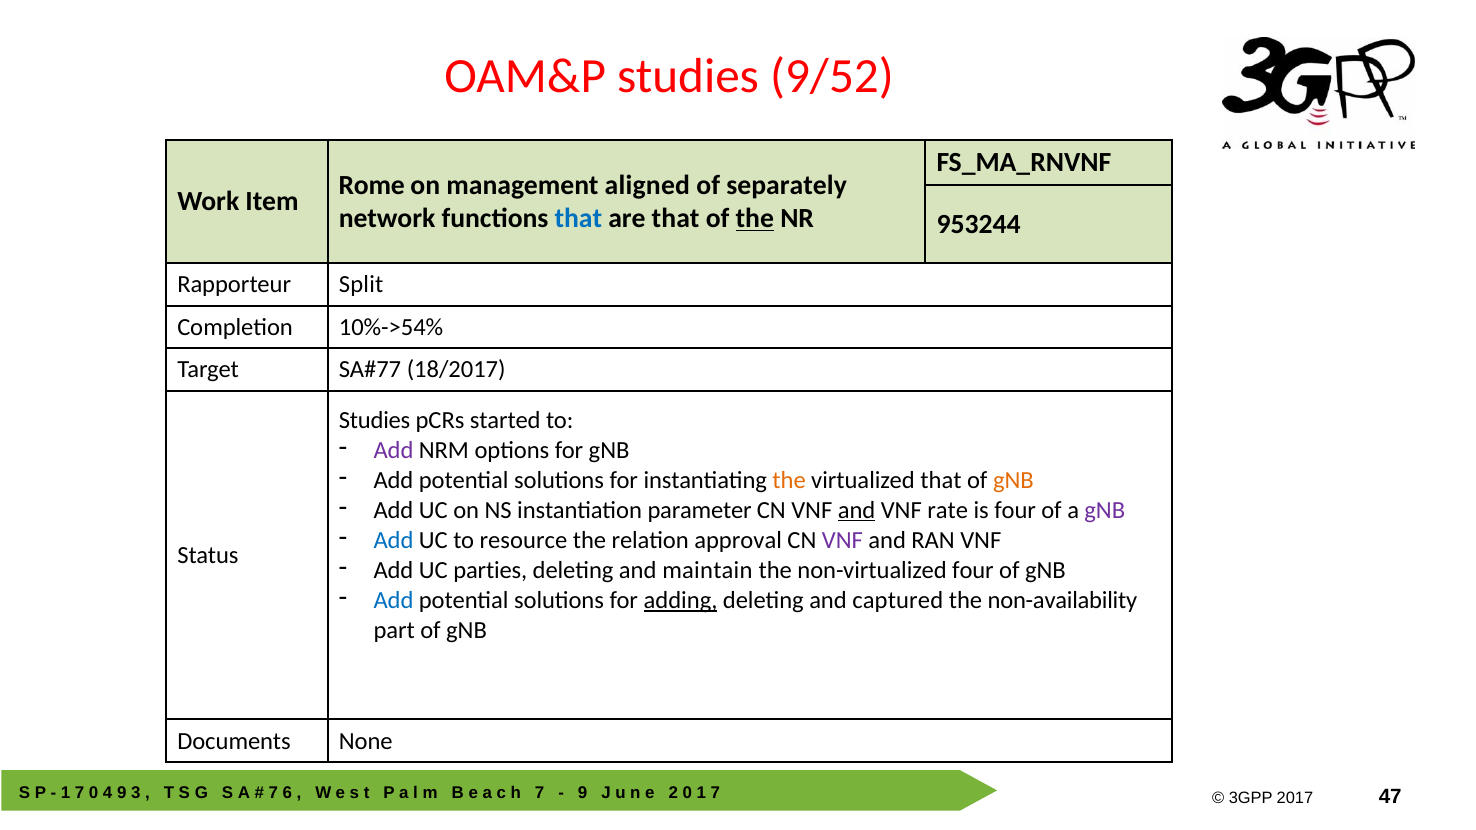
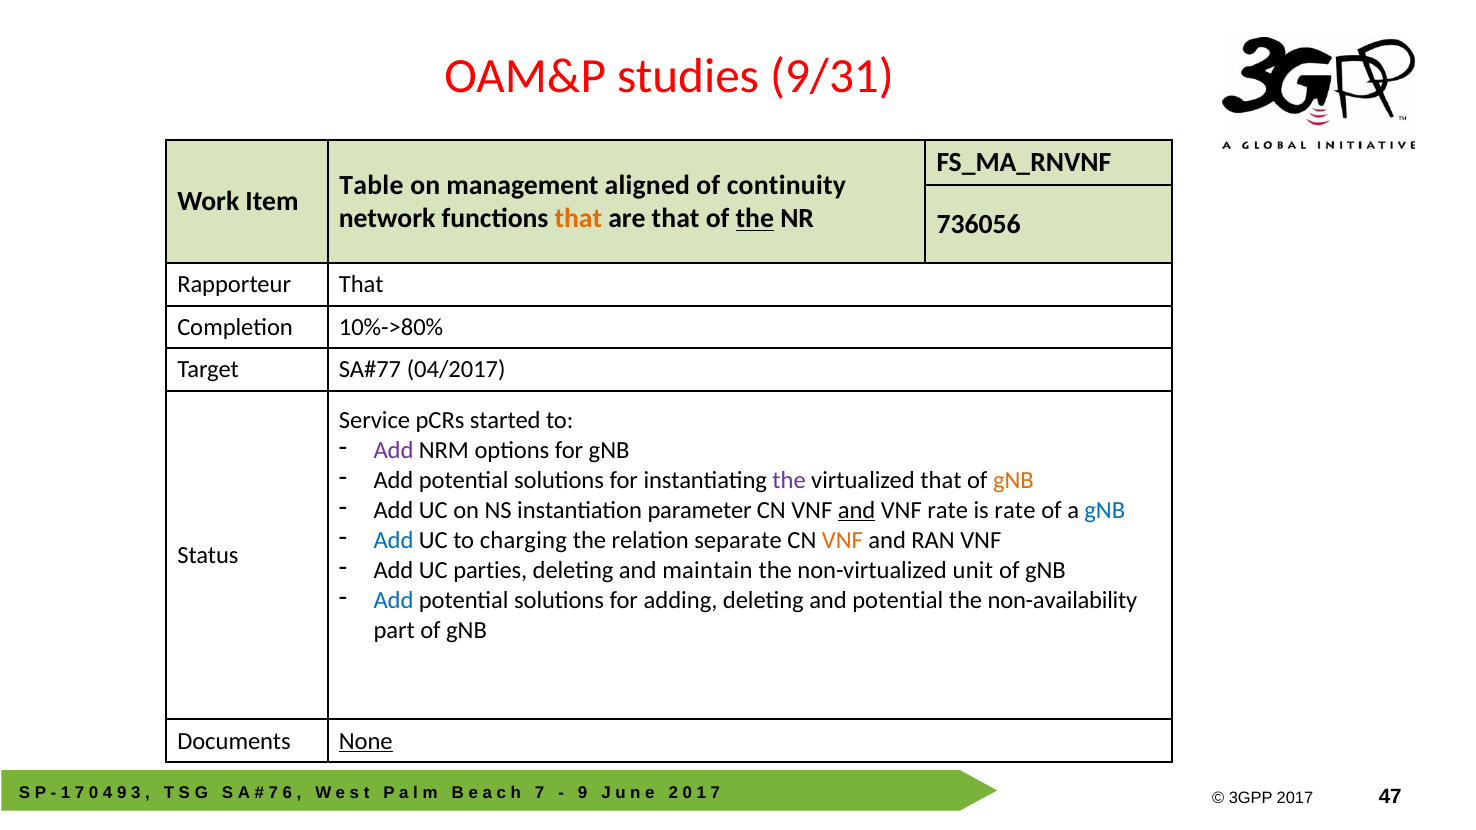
9/52: 9/52 -> 9/31 (832, 76)
Rome: Rome -> Table (371, 185)
separately: separately -> continuity (786, 185)
that colour: blue -> orange (578, 219)
953244: 953244 -> 736056 (979, 224)
Rapporteur Split: Split -> That (361, 285)
10%->54%: 10%->54% -> 10%->80% (391, 327)
18/2017: 18/2017 -> 04/2017 (456, 370)
Studies: Studies -> Service (375, 420)
the colour: orange -> purple (789, 480)
is four: four -> rate (1015, 510)
gNB colour: purple -> blue (1105, 510)
resource: resource -> charging (523, 540)
approval: approval -> separate (738, 540)
VNF colour: purple -> orange (842, 540)
non-virtualized four: four -> unit (973, 570)
adding underline: present -> none (681, 601)
and captured: captured -> potential (898, 601)
None underline: none -> present (366, 741)
